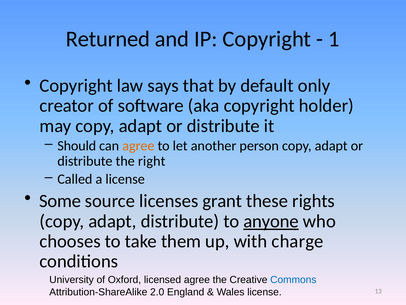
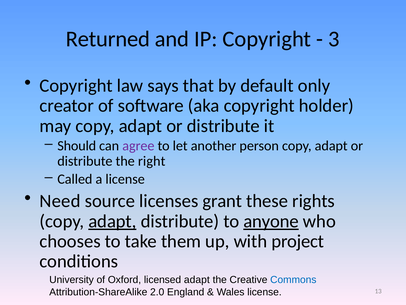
1: 1 -> 3 (334, 39)
agree colour: orange -> purple (138, 146)
Some: Some -> Need (60, 201)
adapt underline: none -> present (112, 221)
charge: charge -> project (298, 241)
licensed agree: agree -> adapt (197, 279)
